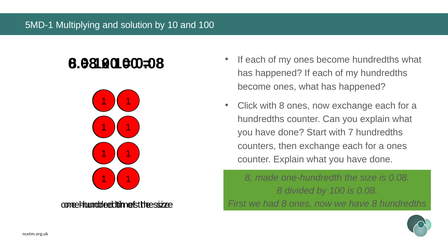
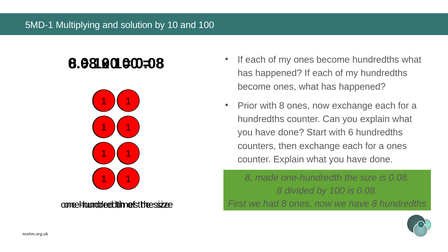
Click: Click -> Prior (247, 106)
7: 7 -> 6 (351, 133)
